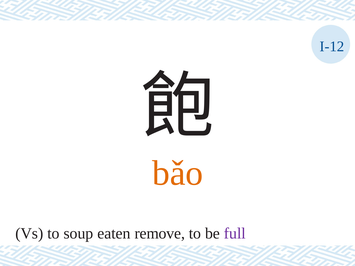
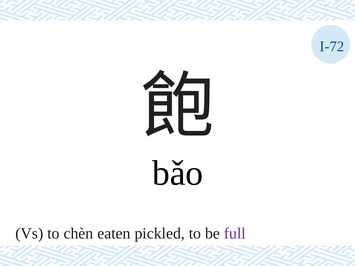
I-12: I-12 -> I-72 (332, 46)
bǎo colour: orange -> black (178, 173)
soup: soup -> chèn (78, 234)
remove: remove -> pickled (160, 234)
